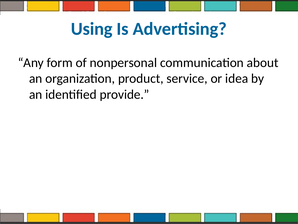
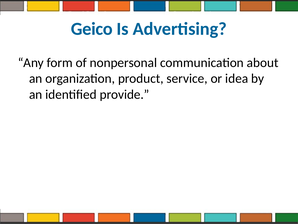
Using: Using -> Geico (92, 29)
